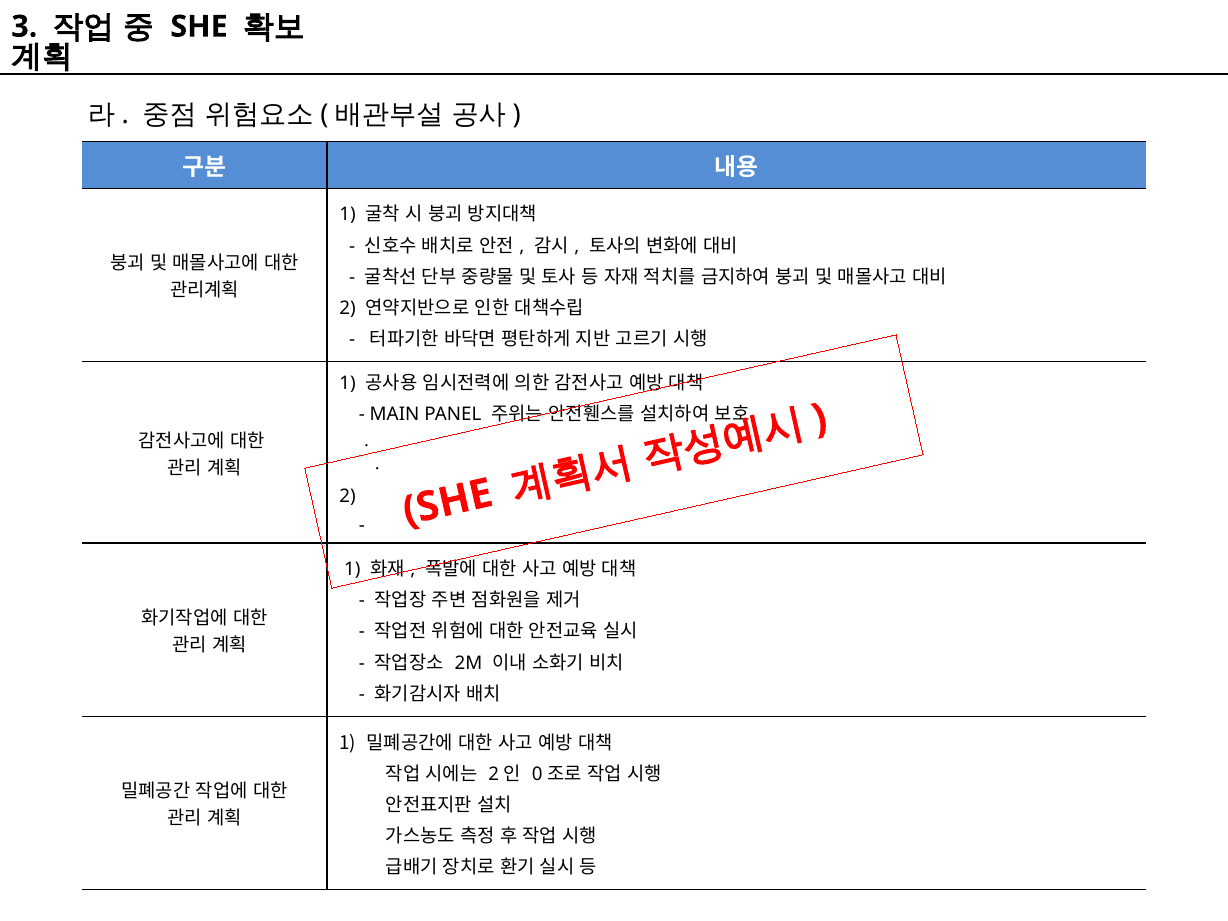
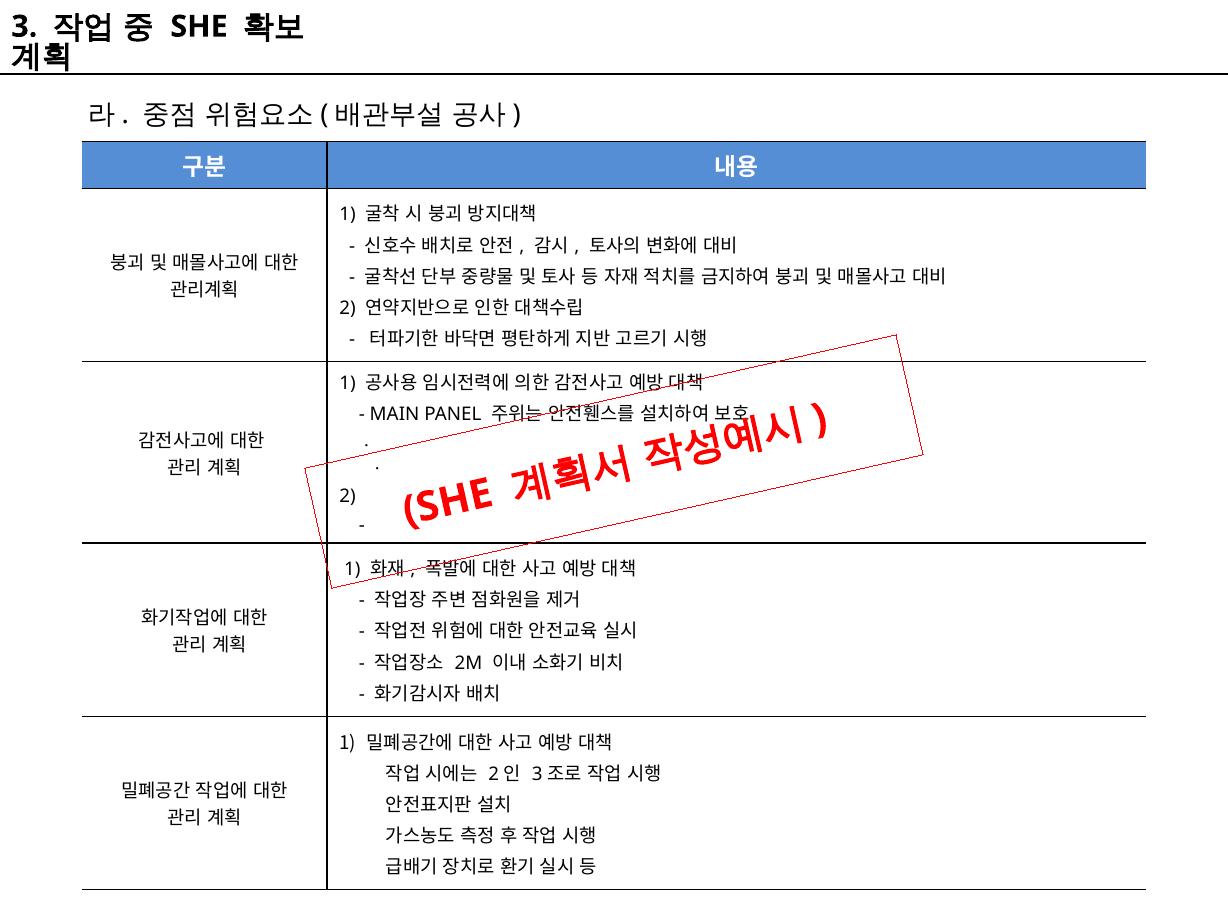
0: 0 -> 3 (537, 774)
